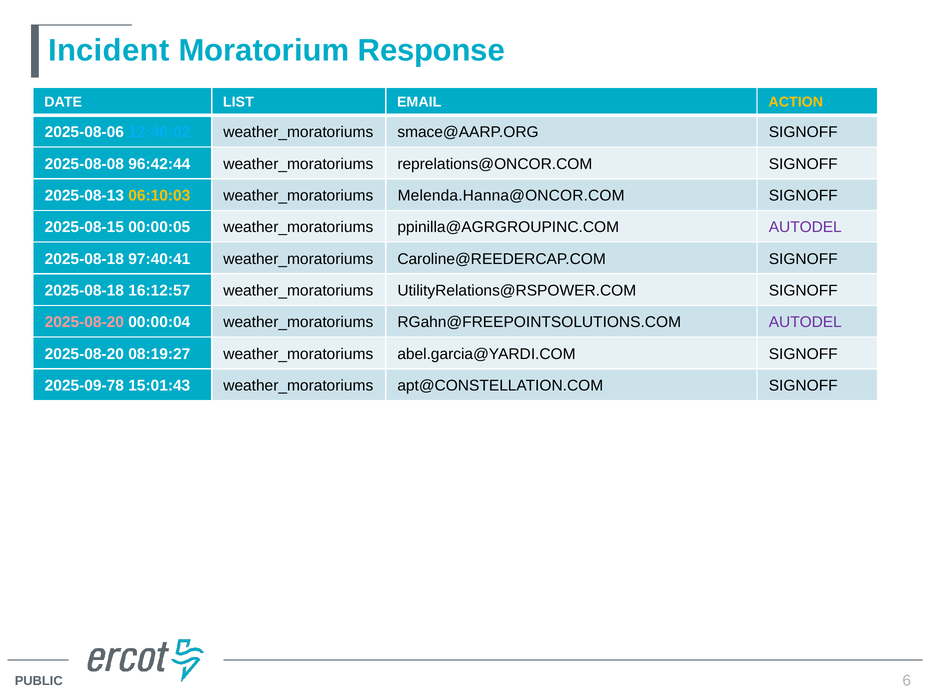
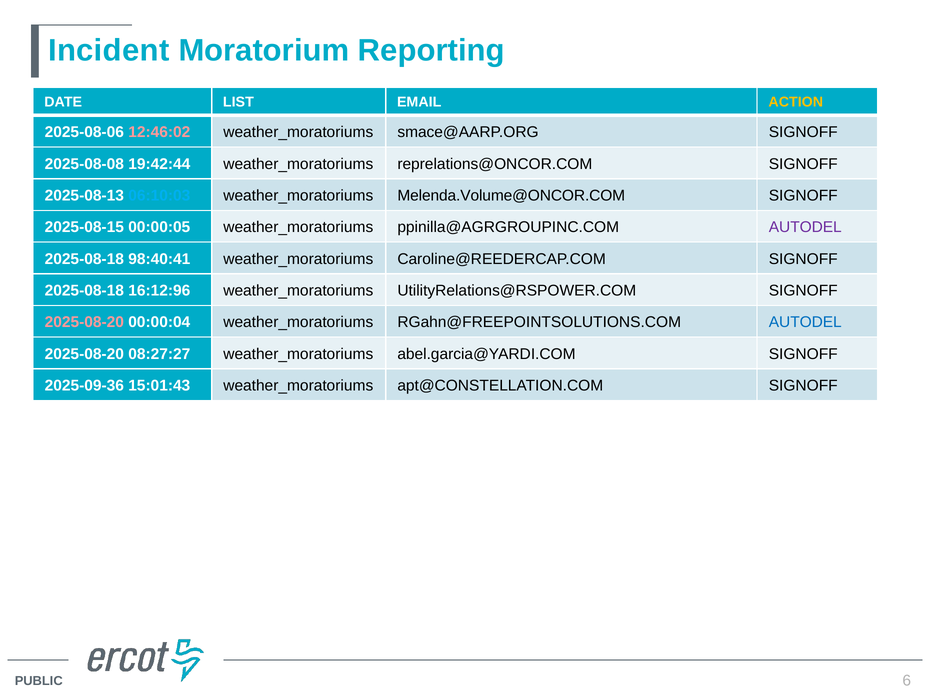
Response: Response -> Reporting (431, 50)
12:46:02 colour: light blue -> pink (159, 132)
96:42:44: 96:42:44 -> 19:42:44 (159, 164)
06:10:03 colour: yellow -> light blue (159, 196)
Melenda.Hanna@ONCOR.COM: Melenda.Hanna@ONCOR.COM -> Melenda.Volume@ONCOR.COM (511, 196)
97:40:41: 97:40:41 -> 98:40:41 (159, 259)
16:12:57: 16:12:57 -> 16:12:96 (159, 291)
AUTODEL colour: purple -> blue (805, 322)
08:19:27: 08:19:27 -> 08:27:27 (159, 354)
2025-09-78: 2025-09-78 -> 2025-09-36 (84, 386)
